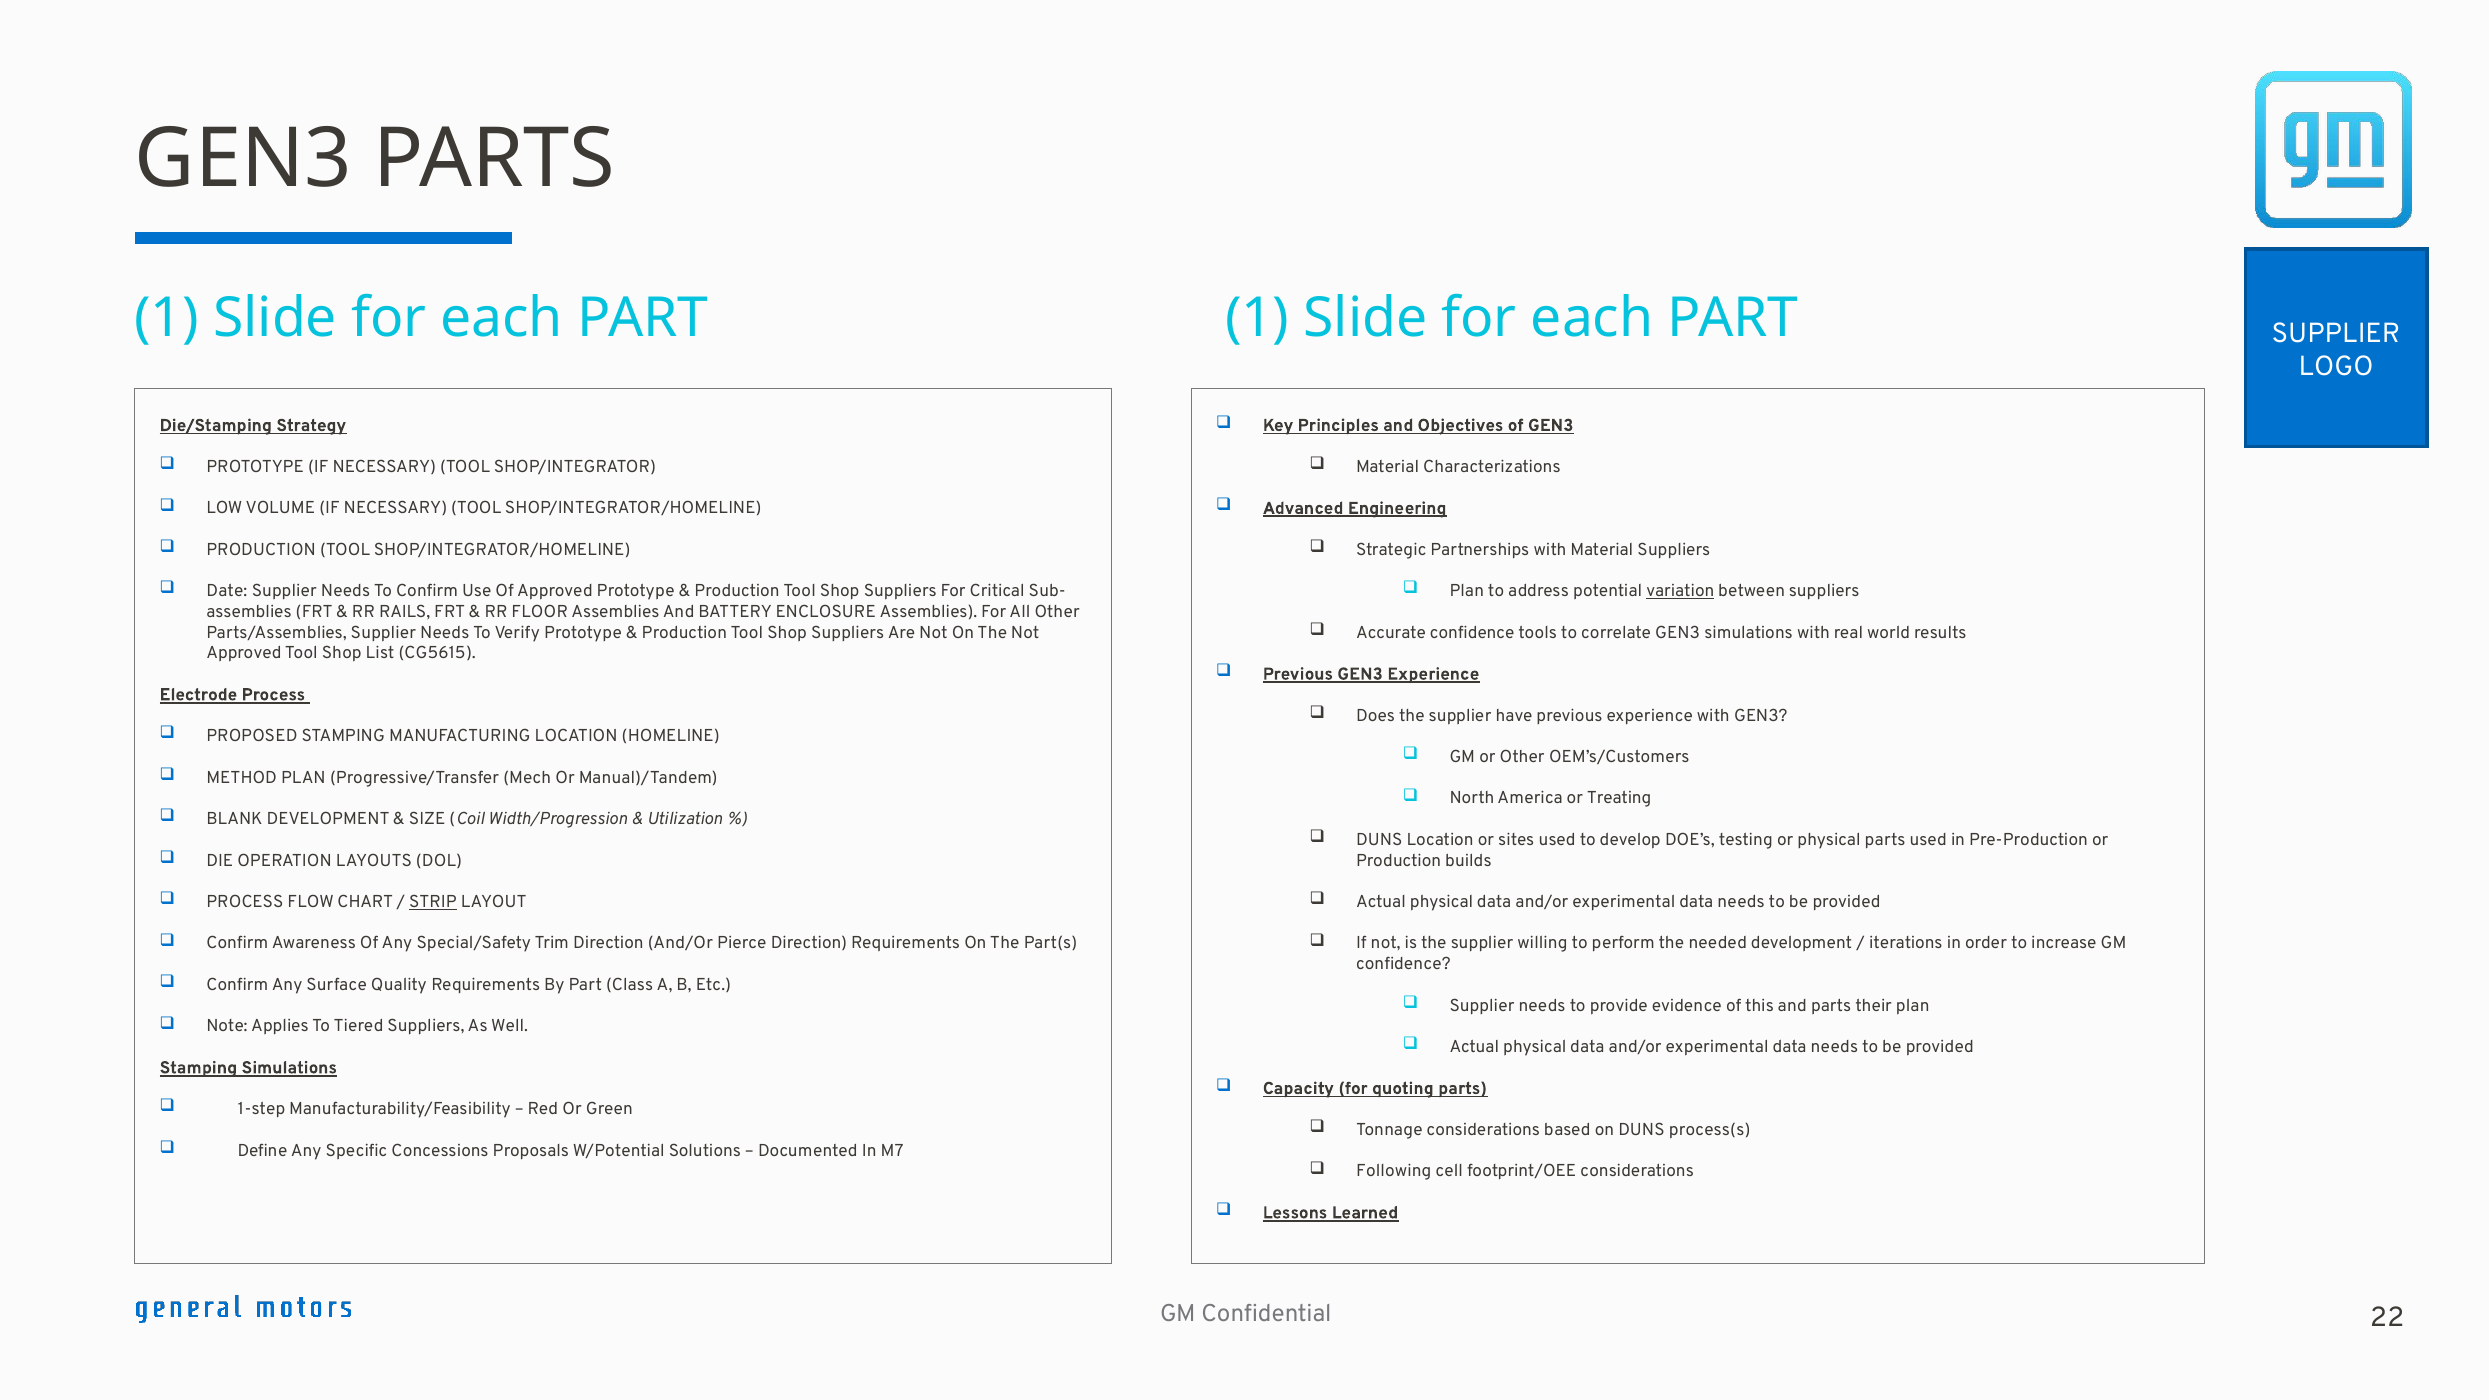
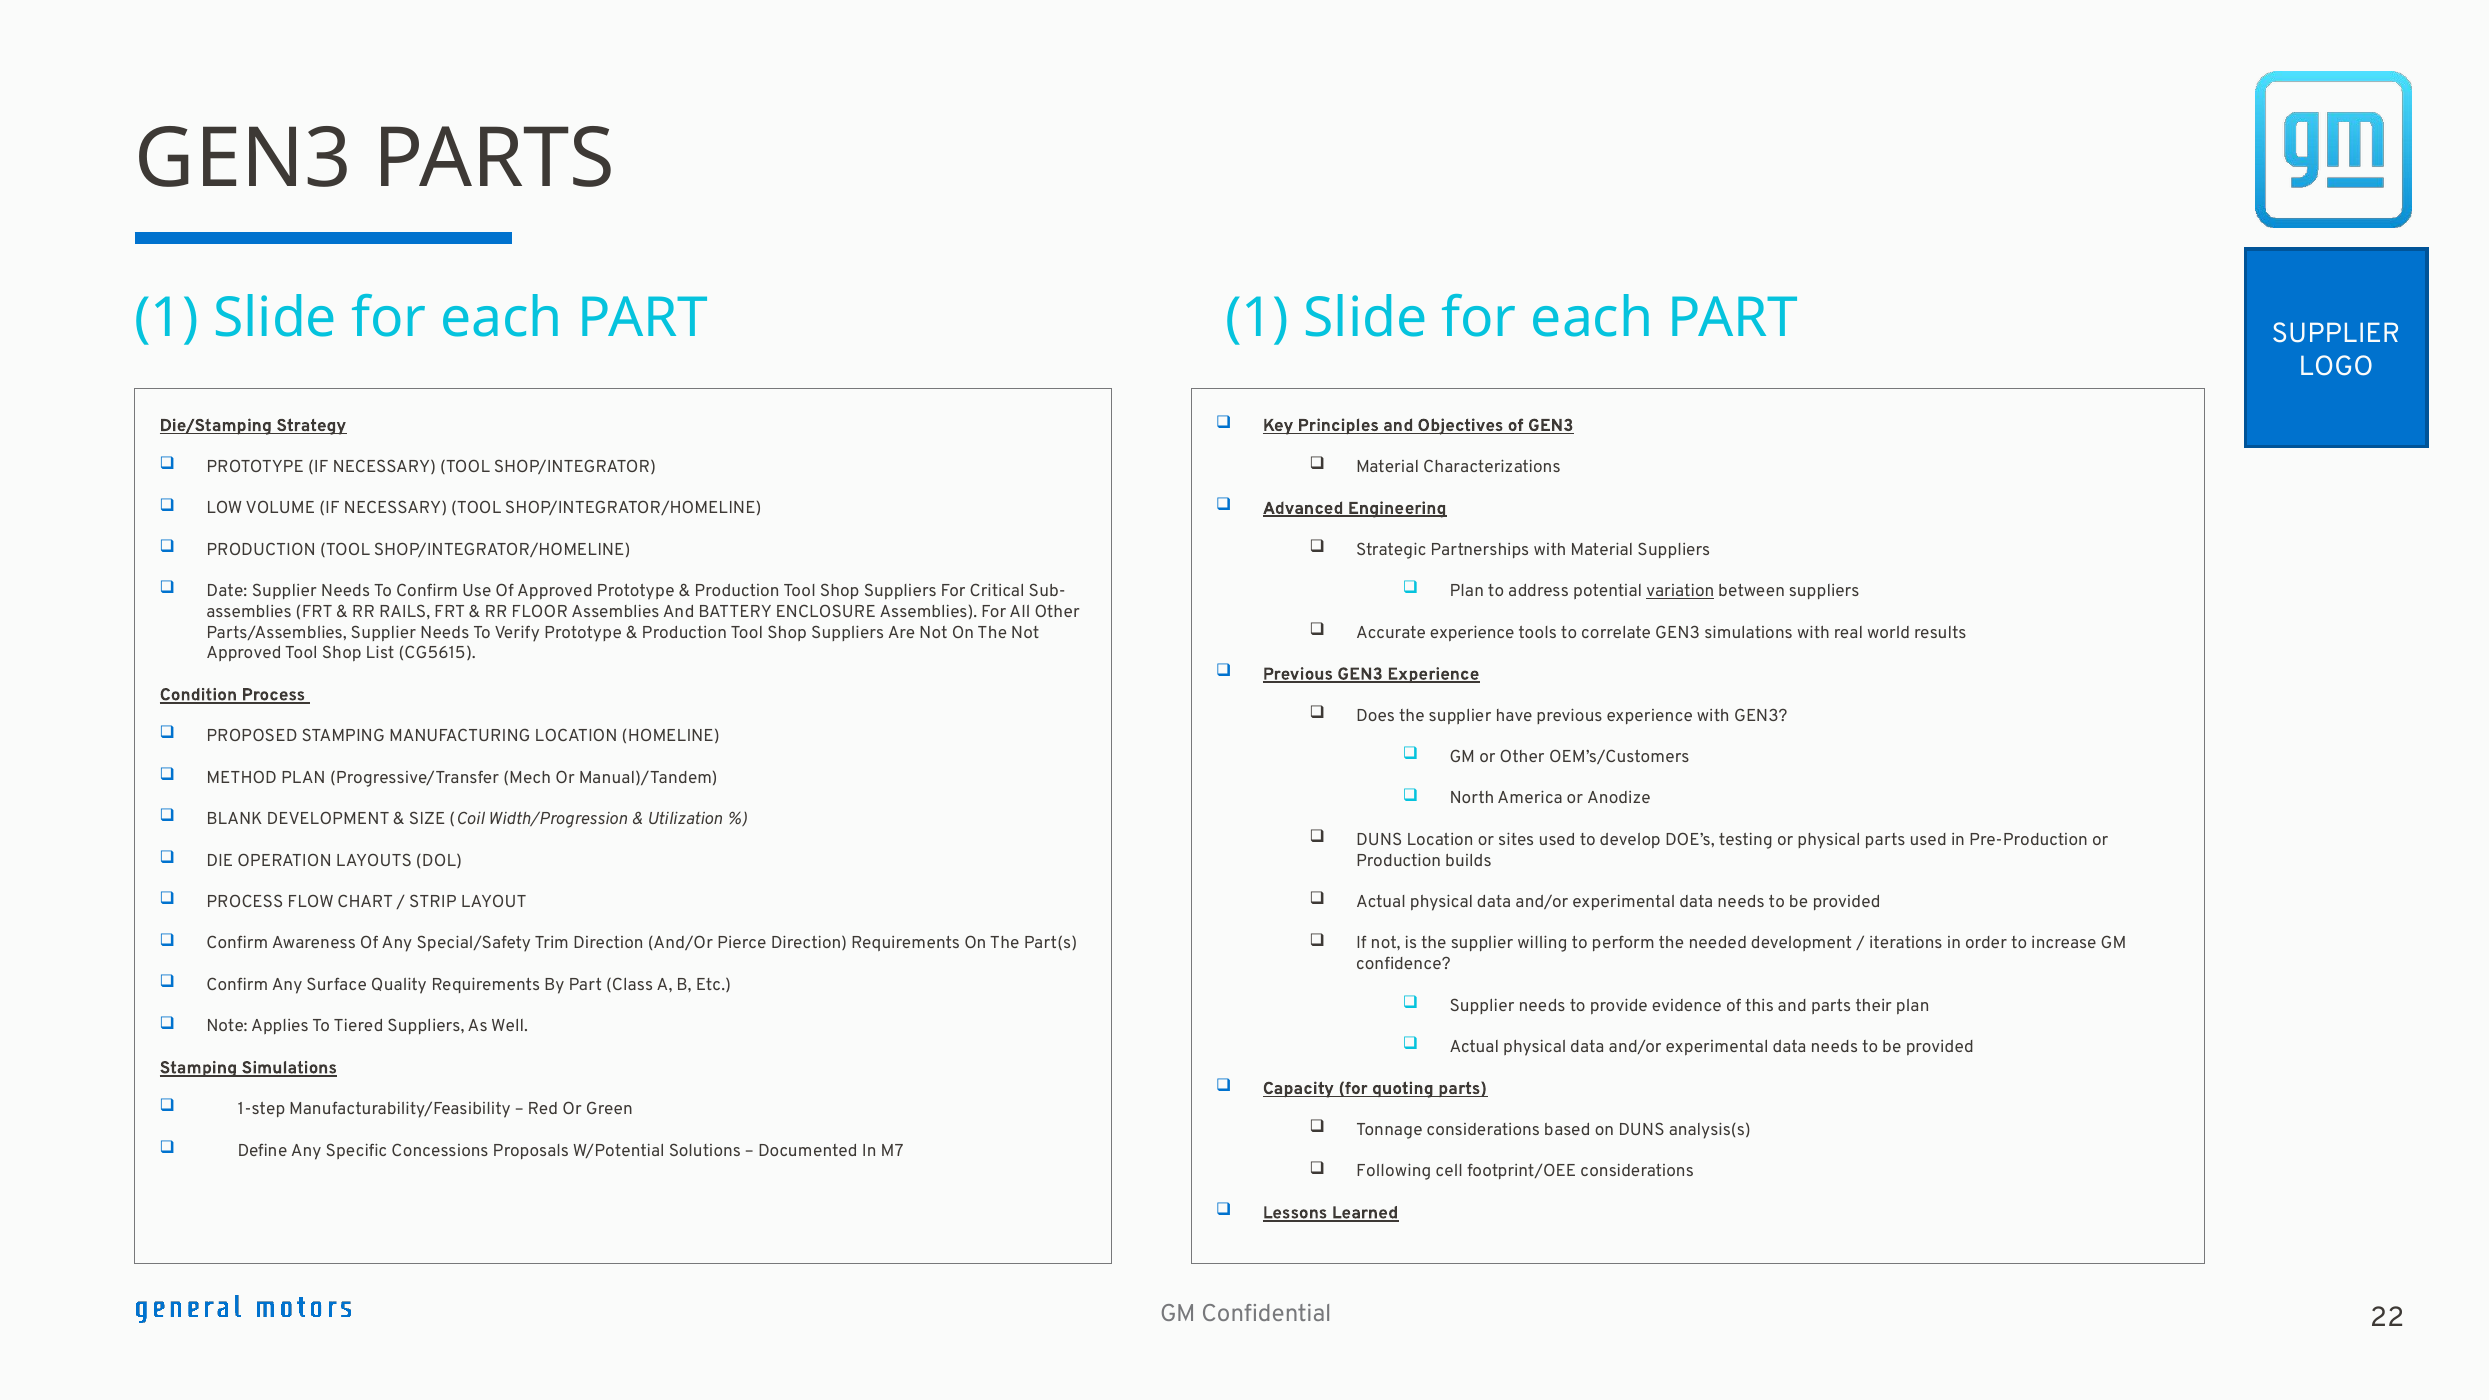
Accurate confidence: confidence -> experience (1472, 633)
Electrode: Electrode -> Condition (198, 695)
Treating: Treating -> Anodize (1619, 798)
STRIP underline: present -> none (433, 902)
process(s: process(s -> analysis(s (1710, 1130)
